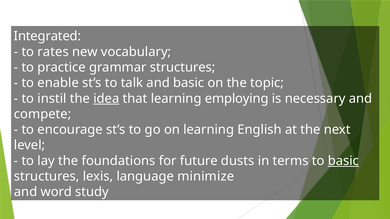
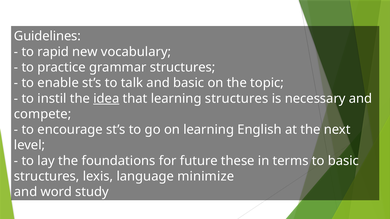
Integrated: Integrated -> Guidelines (47, 36)
rates: rates -> rapid (53, 52)
learning employing: employing -> structures (237, 99)
dusts: dusts -> these (238, 161)
basic underline: present -> none (343, 161)
